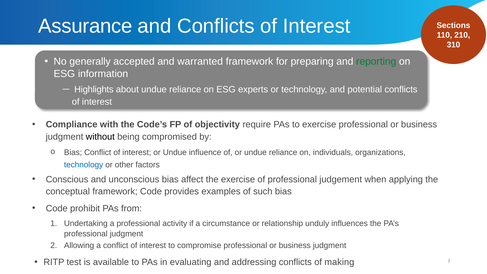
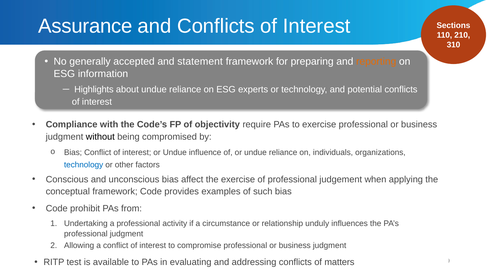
warranted: warranted -> statement (200, 62)
reporting colour: green -> orange (376, 62)
making: making -> matters (339, 262)
